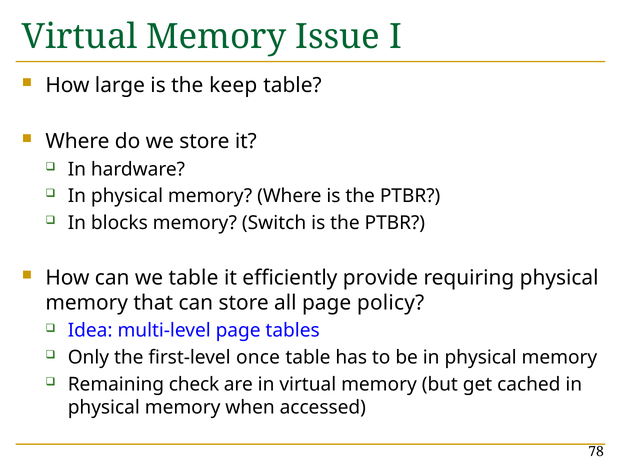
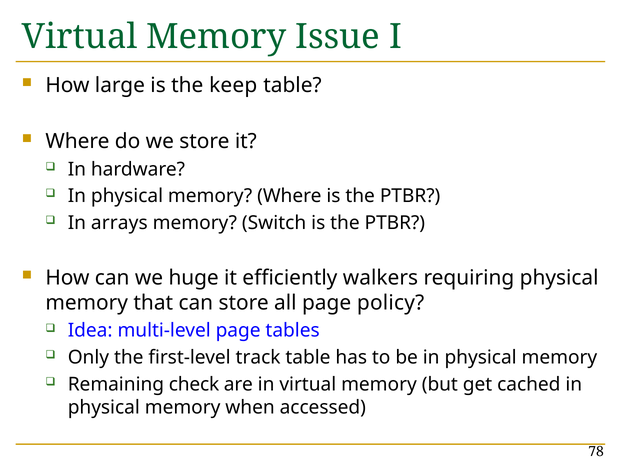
blocks: blocks -> arrays (119, 223)
we table: table -> huge (194, 278)
provide: provide -> walkers (380, 278)
once: once -> track (258, 357)
